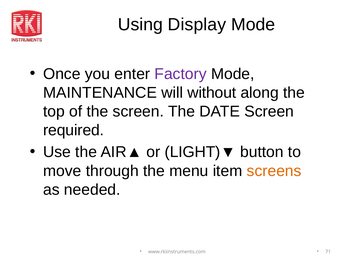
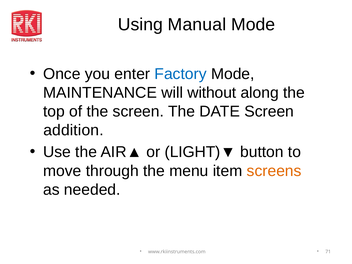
Display: Display -> Manual (197, 25)
Factory colour: purple -> blue (181, 74)
required: required -> addition (73, 130)
